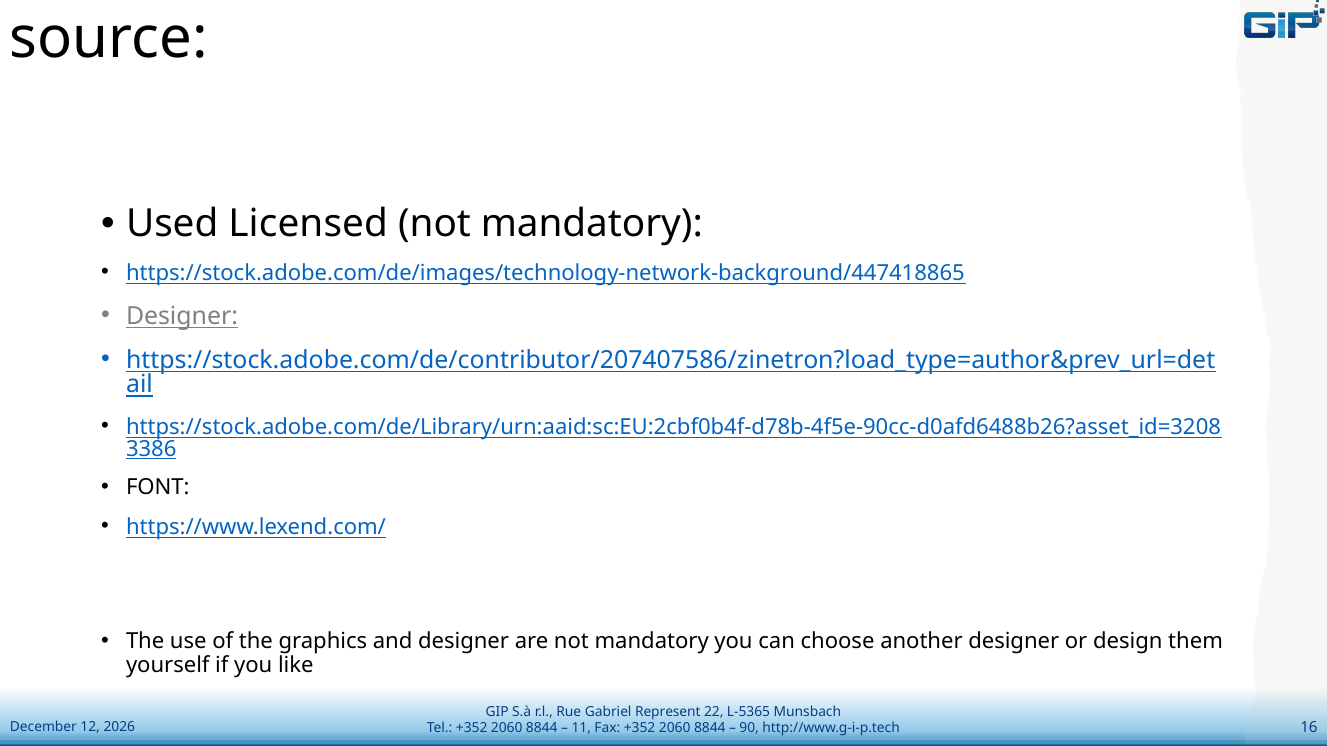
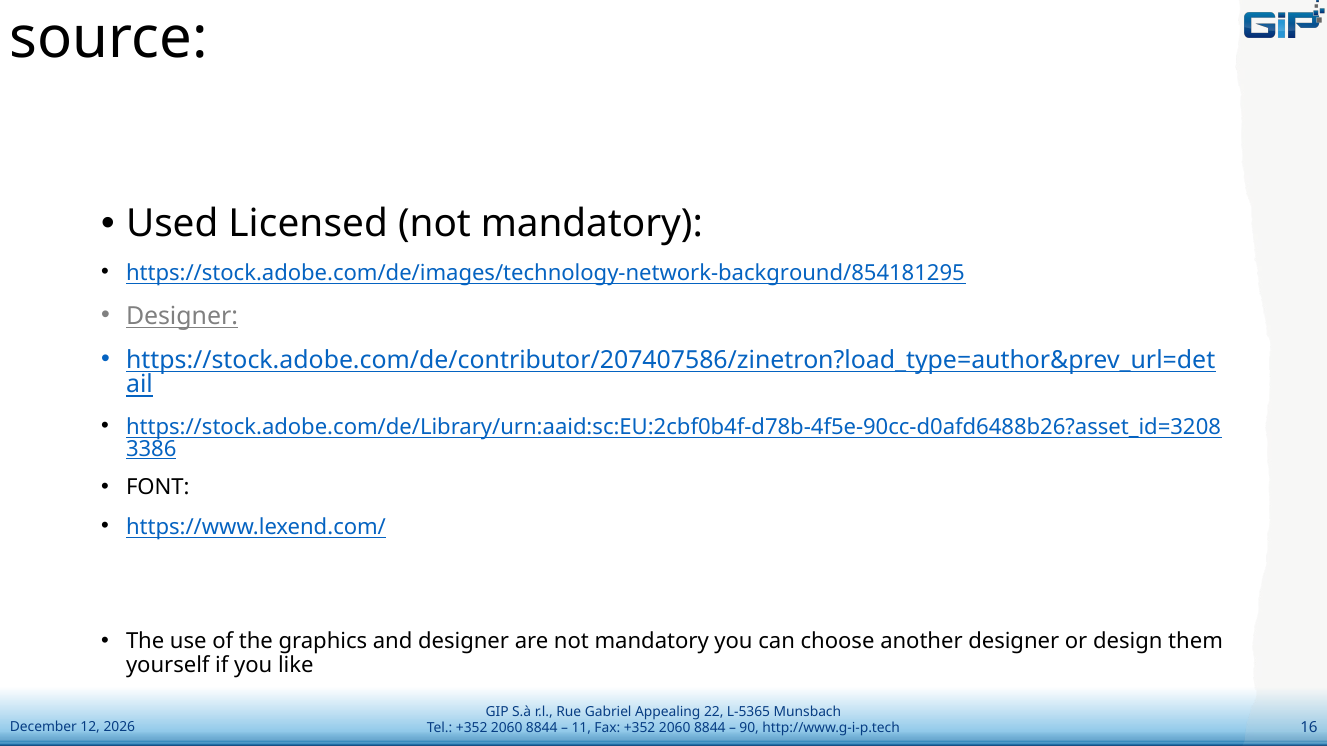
https://stock.adobe.com/de/images/technology-network-background/447418865: https://stock.adobe.com/de/images/technology-network-background/447418865 -> https://stock.adobe.com/de/images/technology-network-background/854181295 (545, 274)
Represent: Represent -> Appealing (668, 712)
